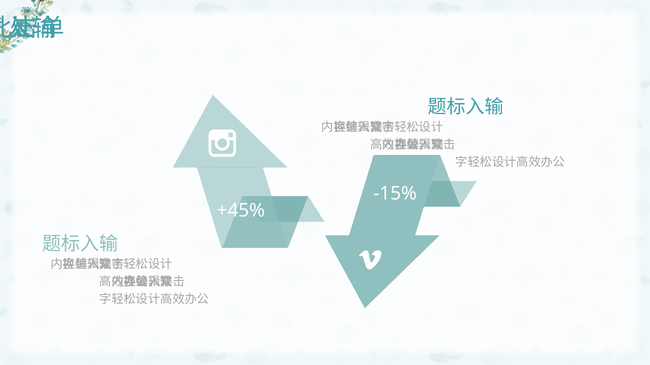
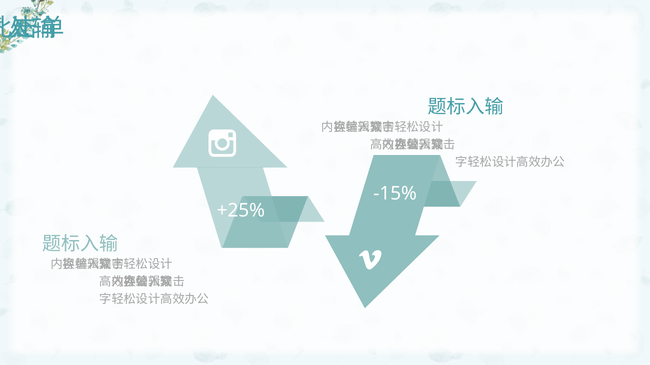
+45%: +45% -> +25% (241, 211)
